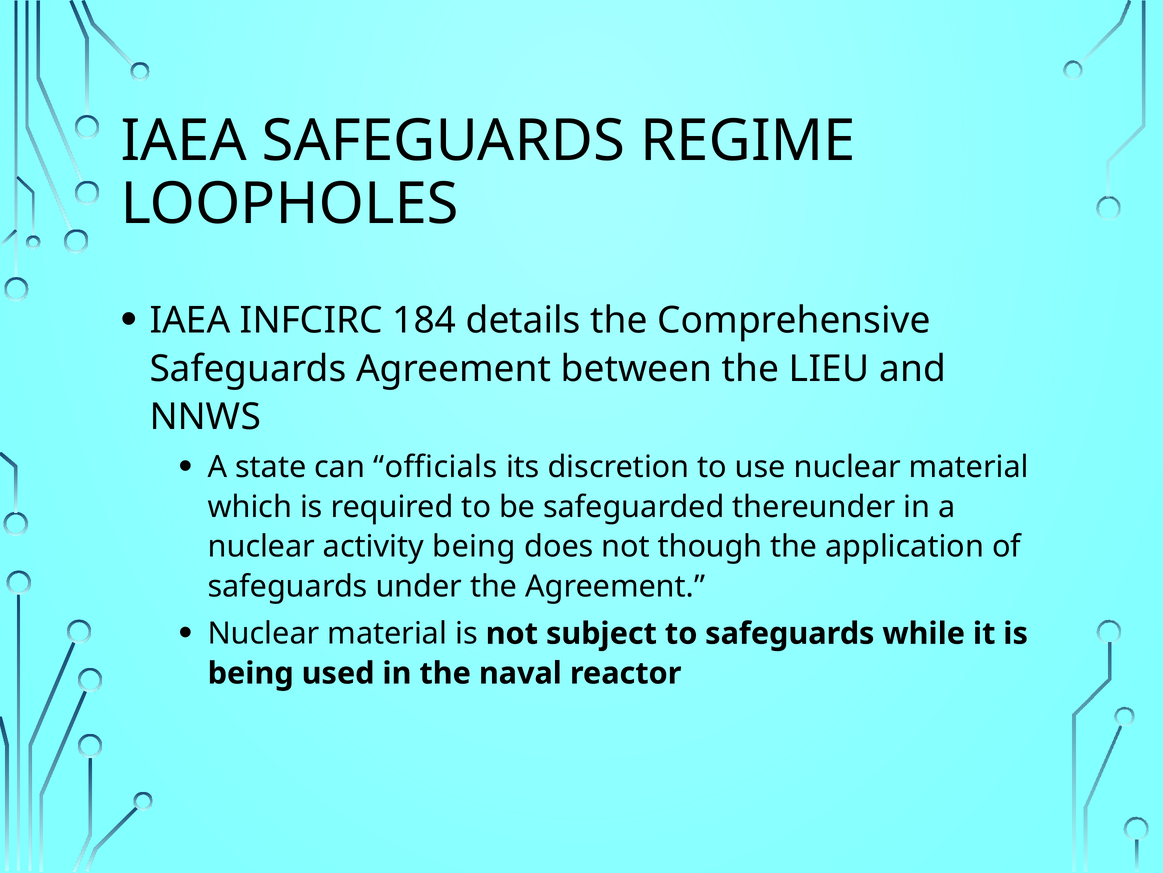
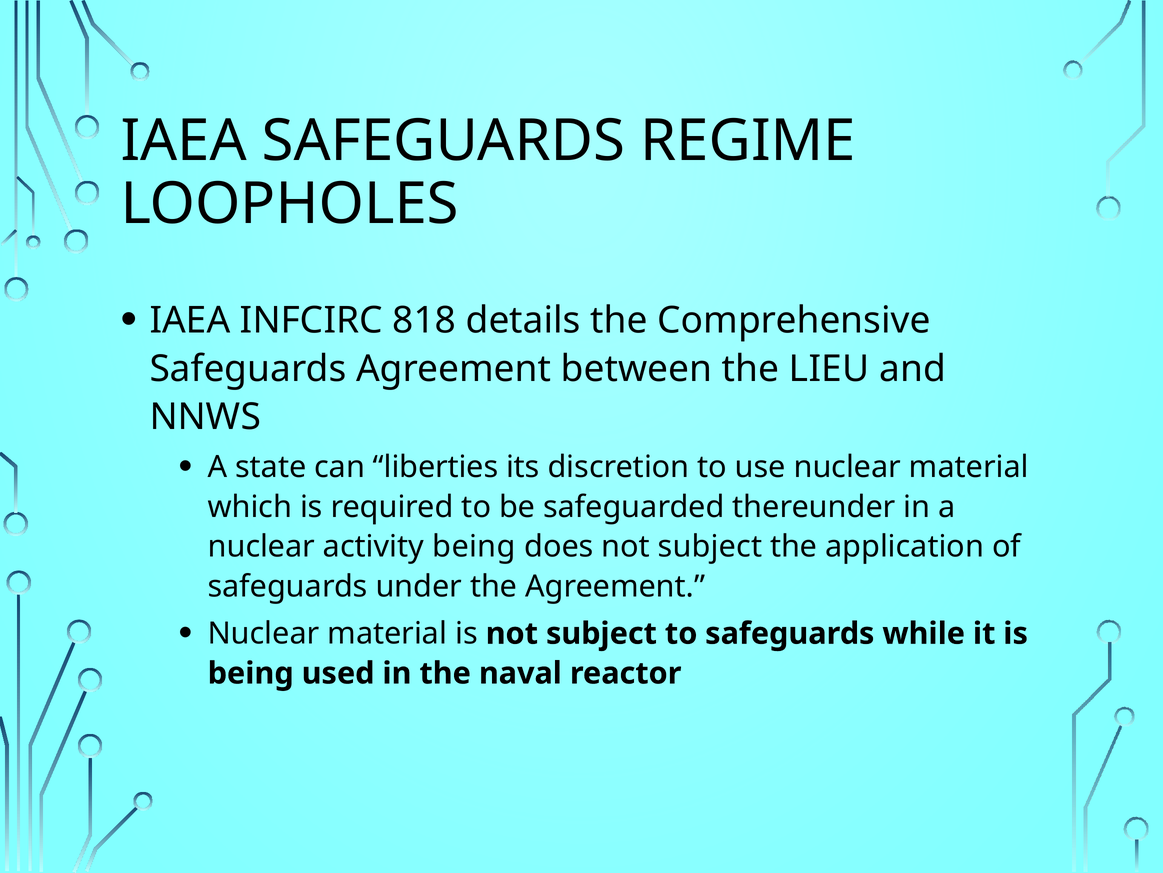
184: 184 -> 818 (424, 320)
officials: officials -> liberties (436, 467)
does not though: though -> subject (710, 546)
